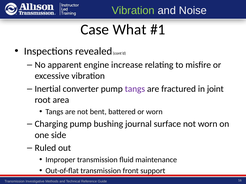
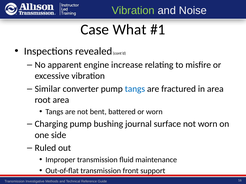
Inertial: Inertial -> Similar (48, 89)
tangs colour: purple -> blue (135, 89)
in joint: joint -> area (215, 89)
